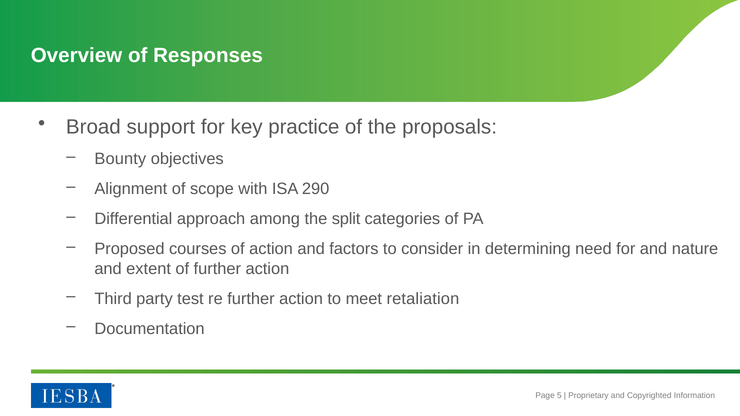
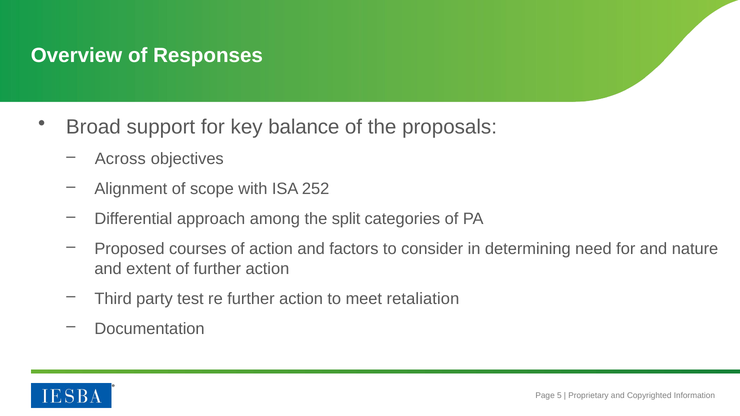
practice: practice -> balance (304, 127)
Bounty: Bounty -> Across (120, 159)
290: 290 -> 252 (316, 189)
